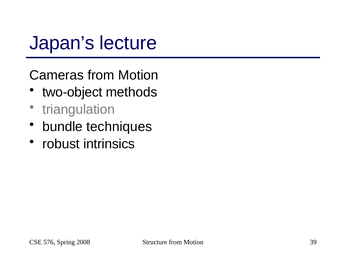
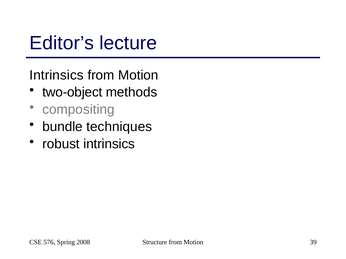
Japan’s: Japan’s -> Editor’s (62, 43)
Cameras: Cameras -> Intrinsics (57, 75)
triangulation: triangulation -> compositing (79, 110)
